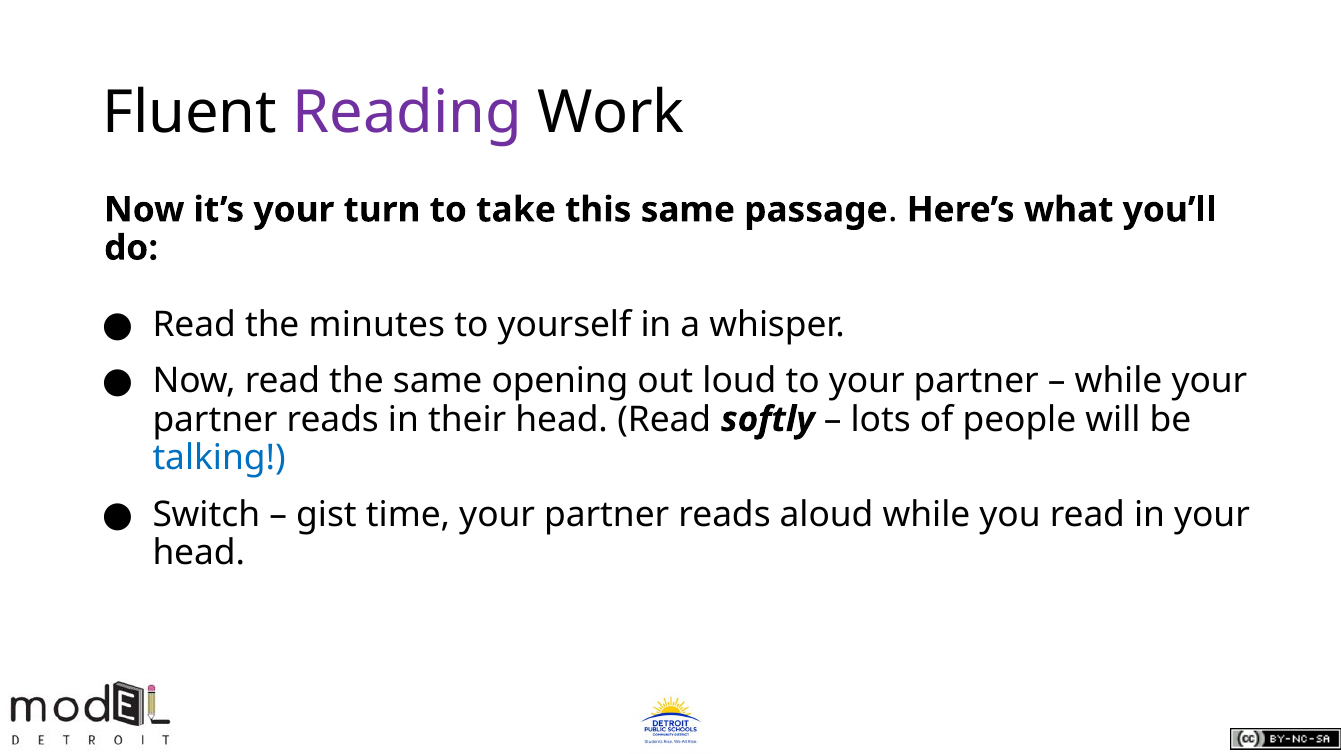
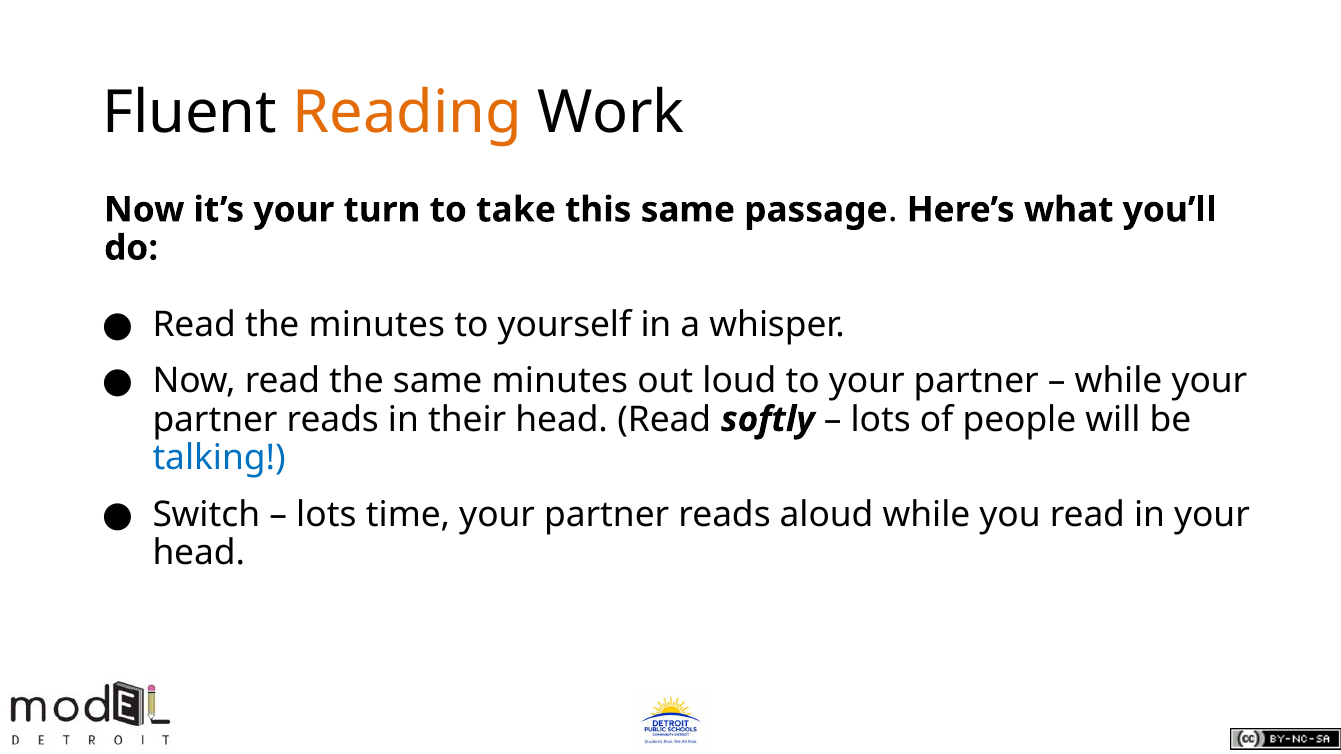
Reading colour: purple -> orange (408, 113)
same opening: opening -> minutes (560, 381)
gist: gist -> lots (326, 515)
